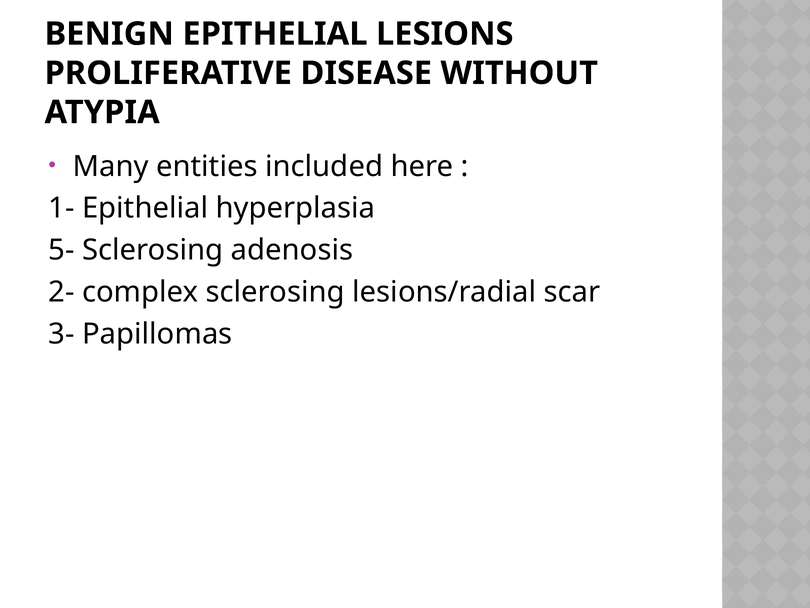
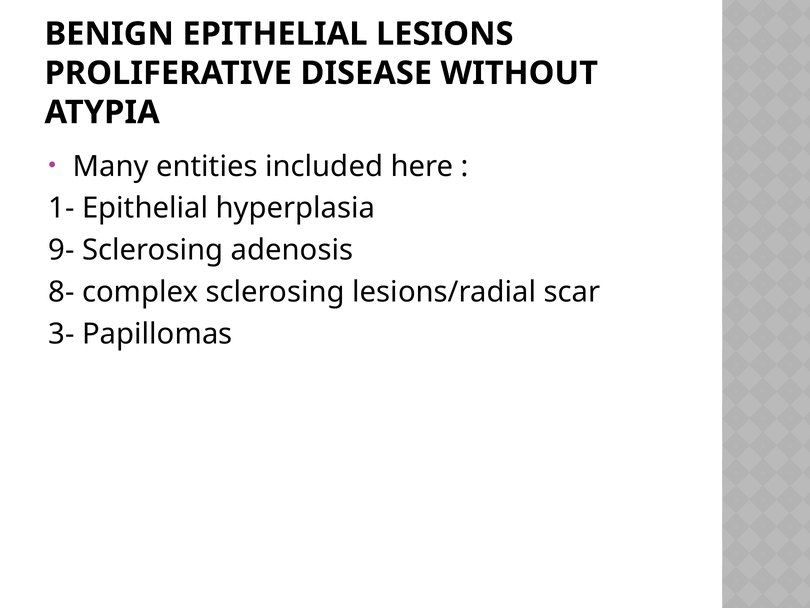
5-: 5- -> 9- (62, 250)
2-: 2- -> 8- (62, 292)
